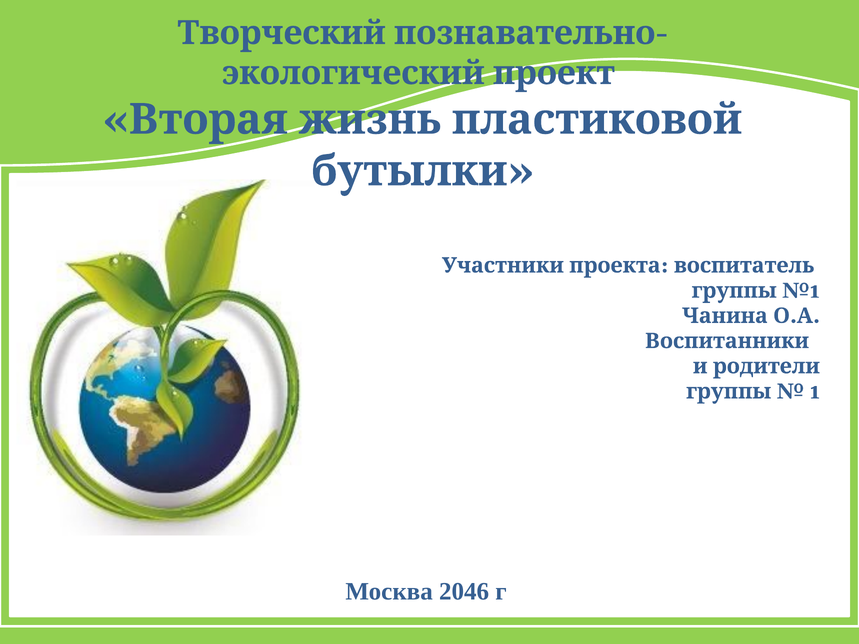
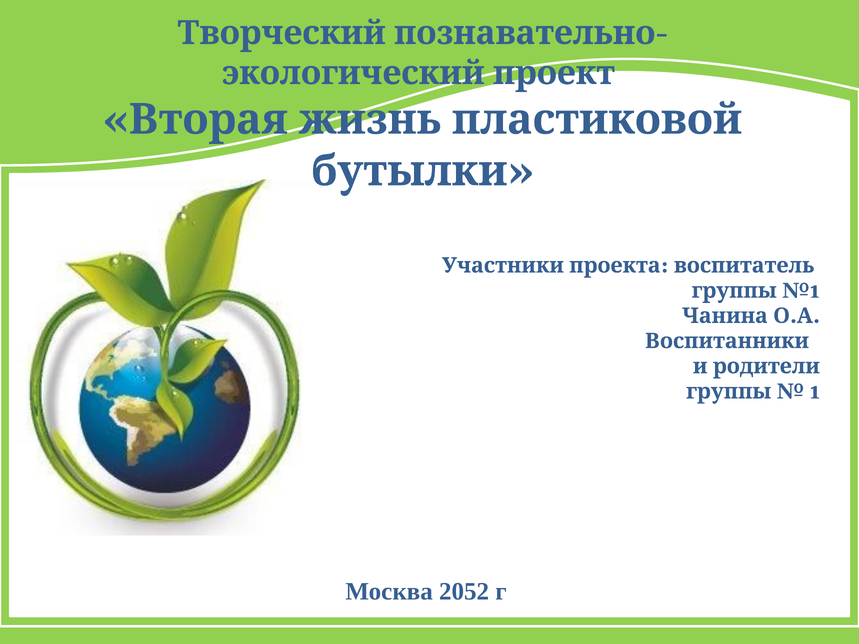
2046: 2046 -> 2052 (464, 592)
